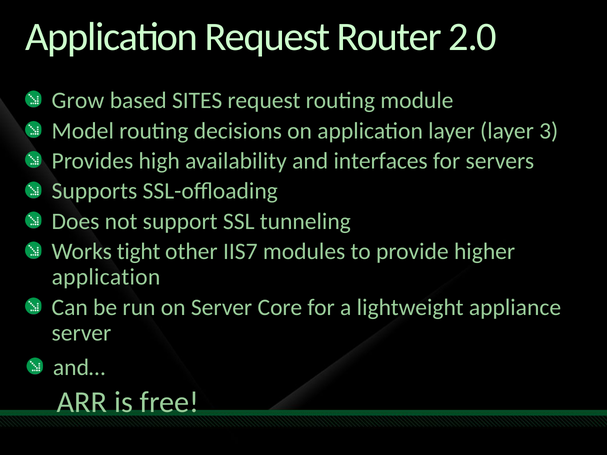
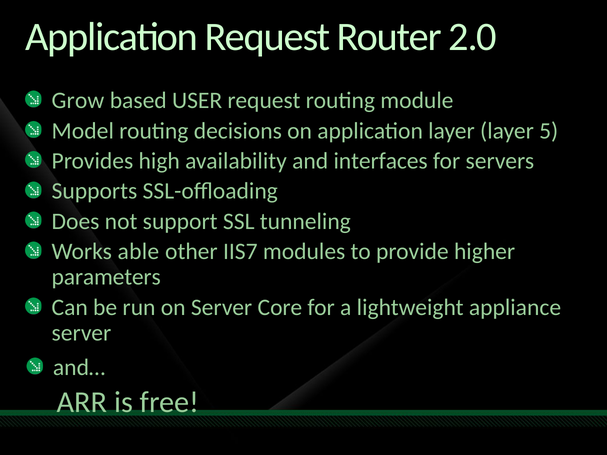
SITES: SITES -> USER (197, 101)
3: 3 -> 5 (549, 131)
tight: tight -> able (138, 252)
application: application -> parameters (106, 277)
